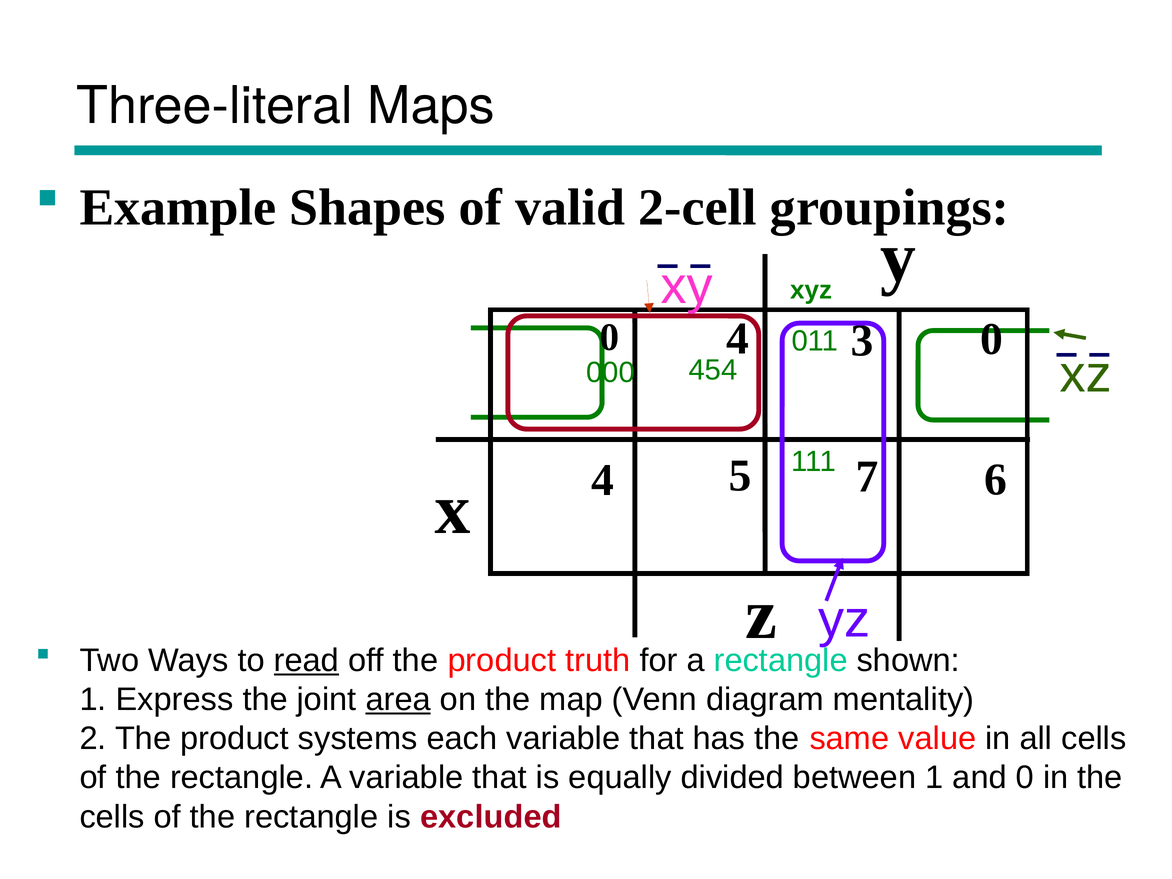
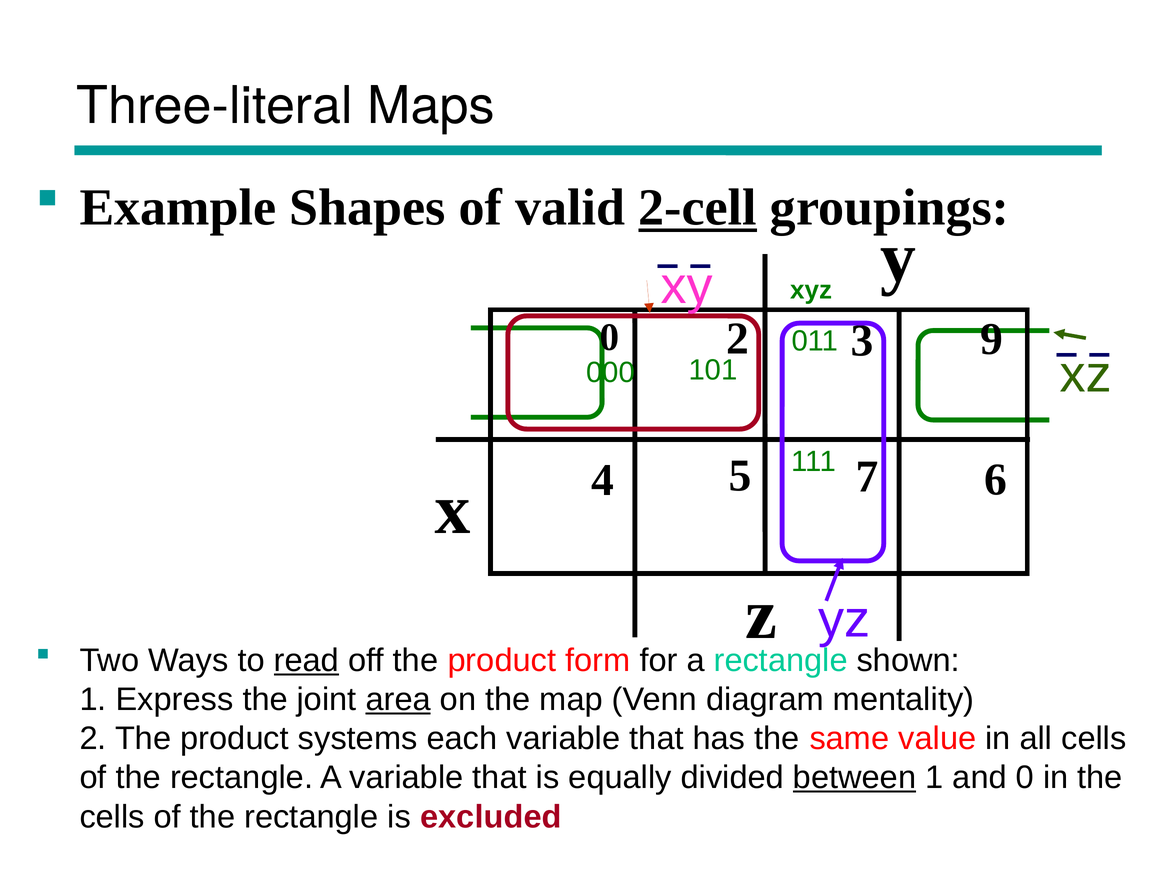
2-cell underline: none -> present (698, 208)
0 4: 4 -> 2 (738, 339)
0: 0 -> 9 (992, 339)
454: 454 -> 101 (713, 370)
truth: truth -> form (598, 660)
between underline: none -> present (855, 778)
